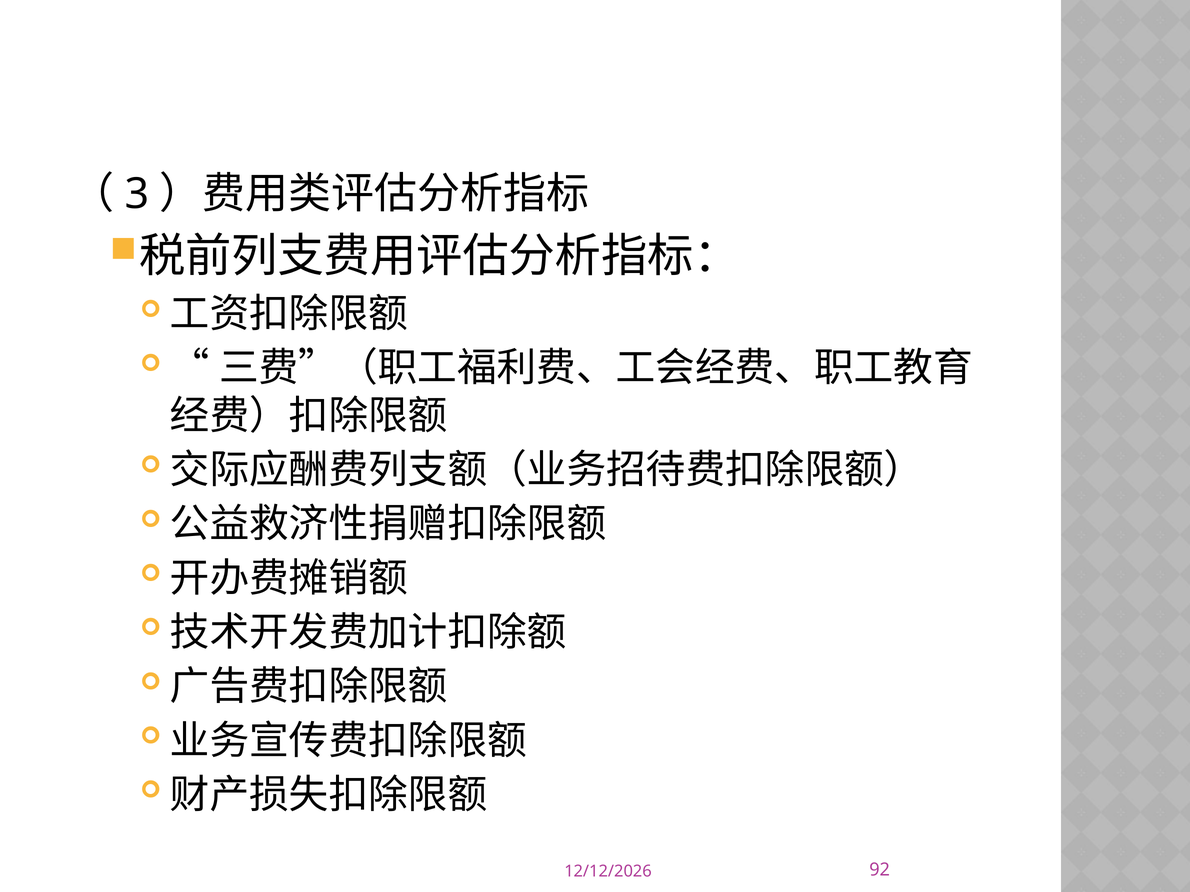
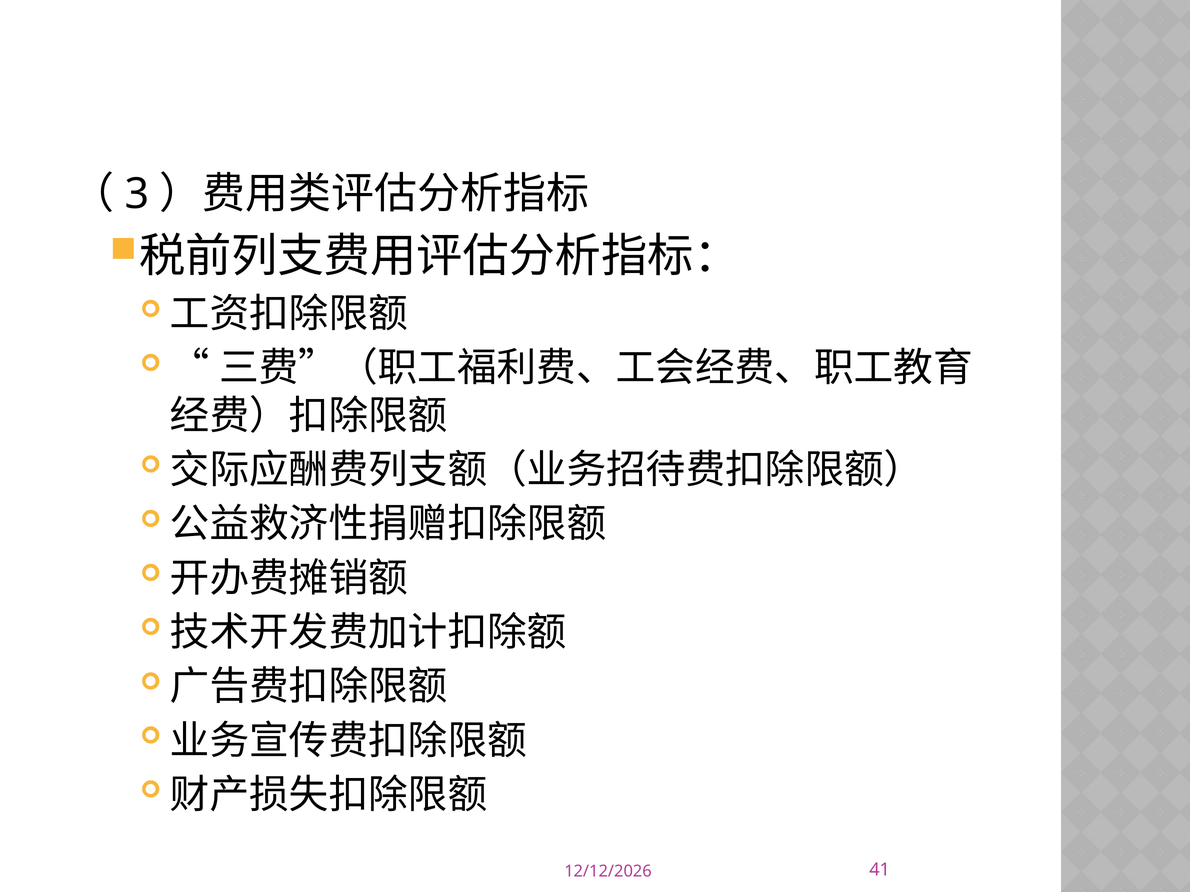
92: 92 -> 41 (880, 870)
